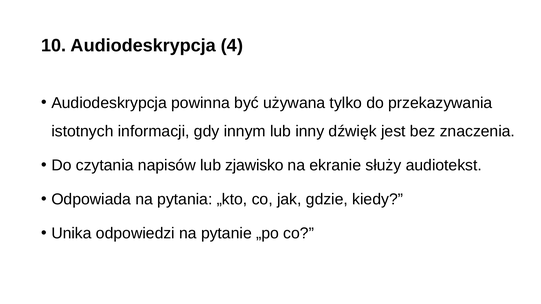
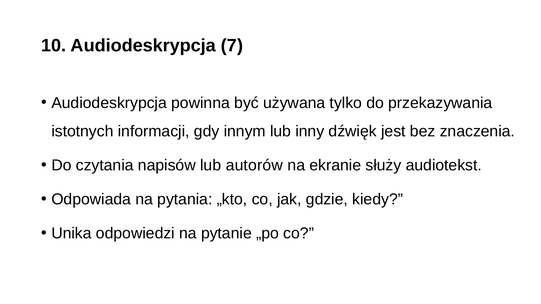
4: 4 -> 7 (232, 45)
zjawisko: zjawisko -> autorów (254, 166)
